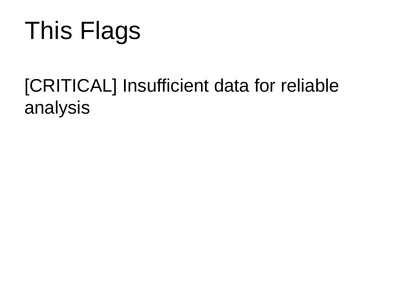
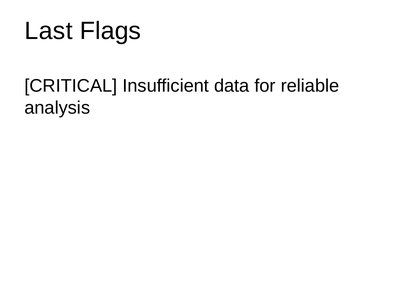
This: This -> Last (49, 31)
